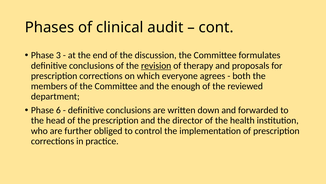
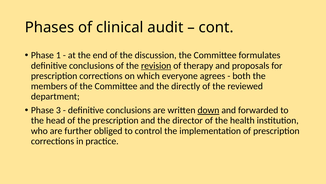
3: 3 -> 1 (58, 55)
enough: enough -> directly (186, 86)
6: 6 -> 3 (58, 110)
down underline: none -> present (208, 110)
